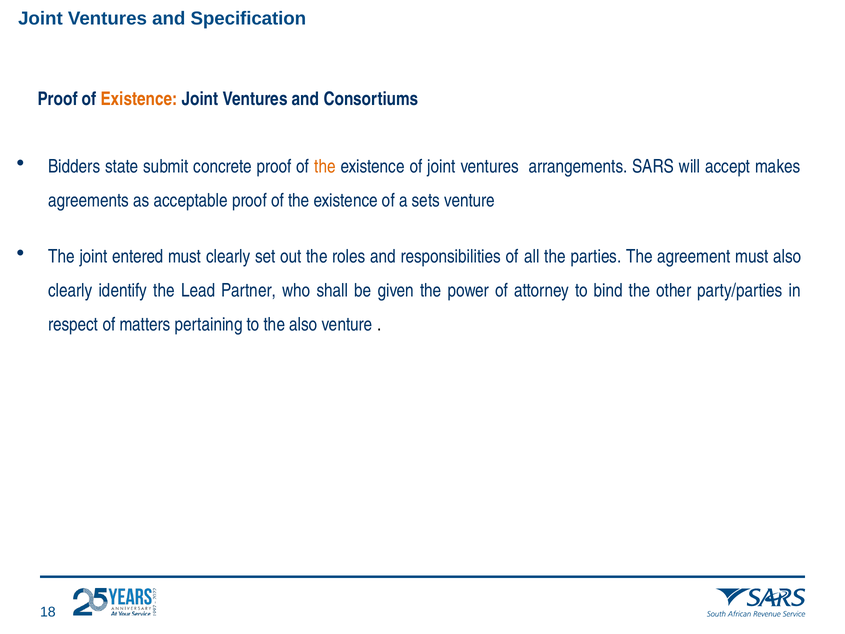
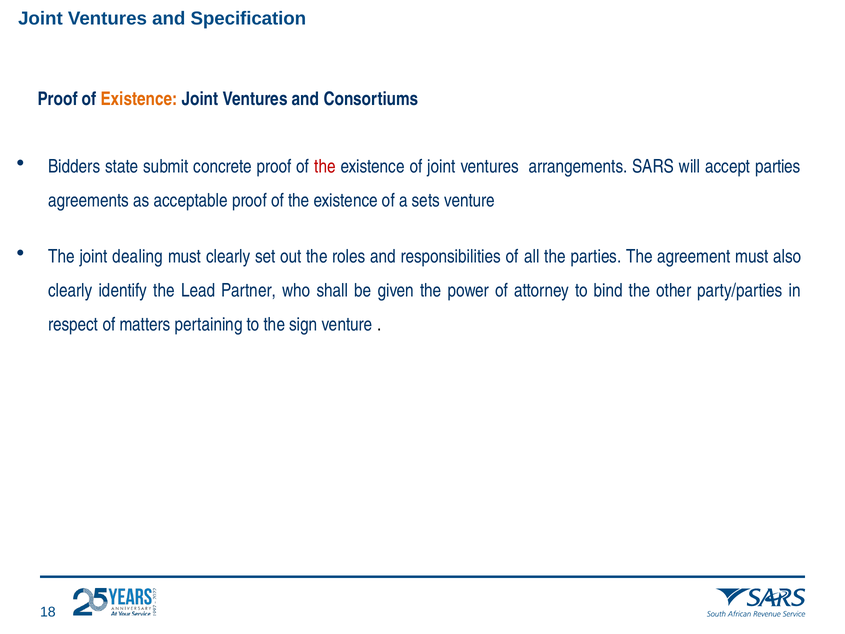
the colour: orange -> red (325, 167)
accept makes: makes -> parties (778, 167)
entered: entered -> dealing (138, 257)
the also: also -> sign (303, 324)
